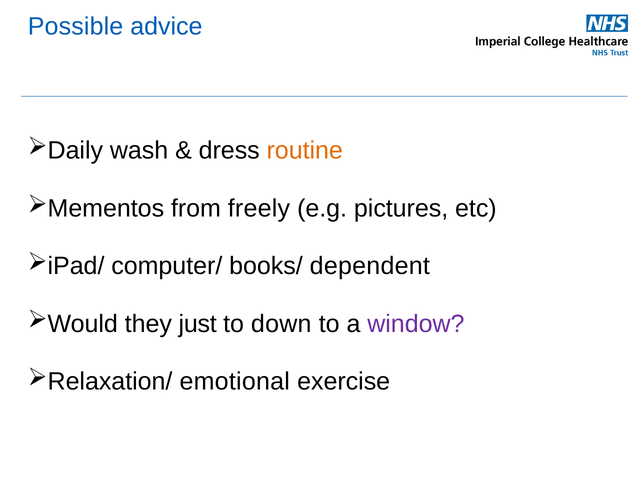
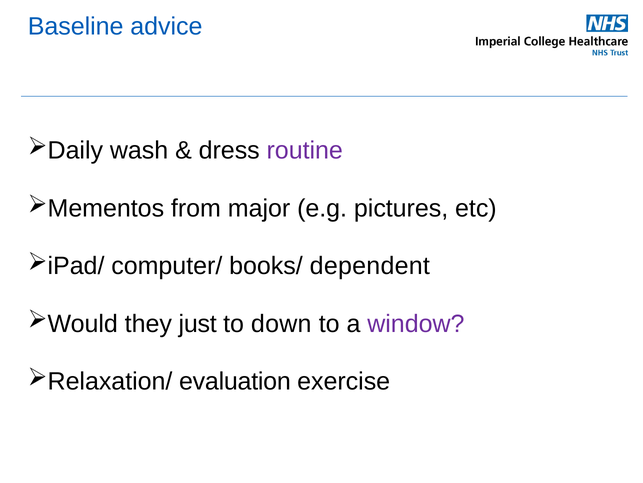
Possible: Possible -> Baseline (76, 27)
routine colour: orange -> purple (305, 150)
freely: freely -> major (259, 208)
emotional: emotional -> evaluation (235, 381)
